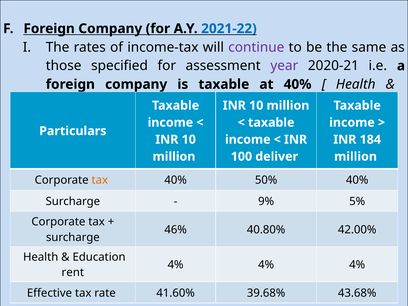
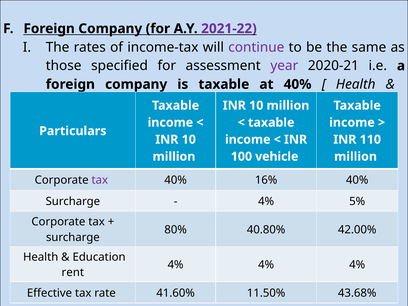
2021-22 colour: blue -> purple (229, 29)
184: 184 -> 110 (370, 140)
deliver: deliver -> vehicle (277, 157)
tax colour: orange -> purple (100, 180)
50%: 50% -> 16% (266, 180)
9%: 9% -> 4% (266, 201)
46%: 46% -> 80% (176, 230)
39.68%: 39.68% -> 11.50% (266, 293)
